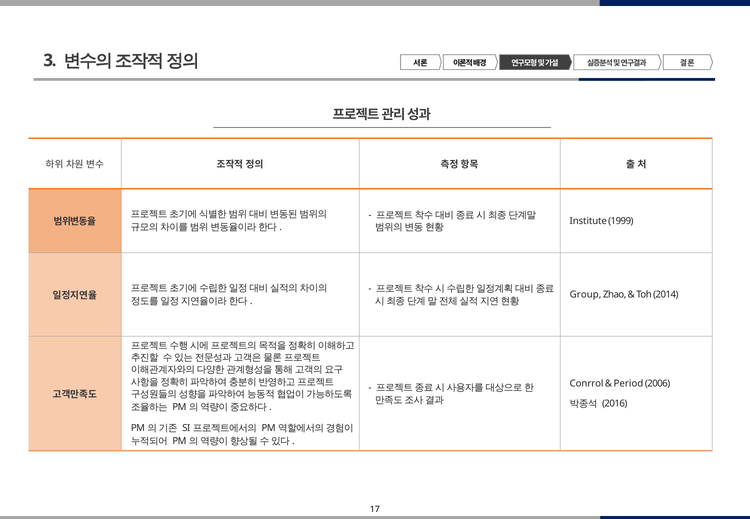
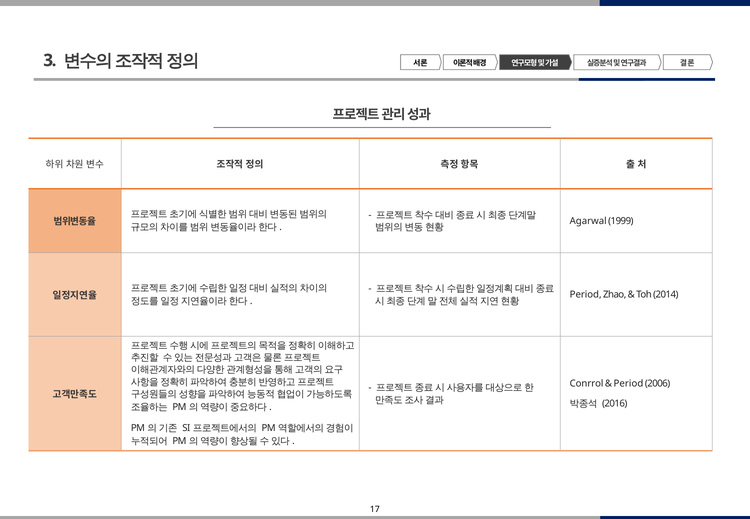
Institute: Institute -> Agarwal (588, 221)
Group: Group -> Period (586, 295)
